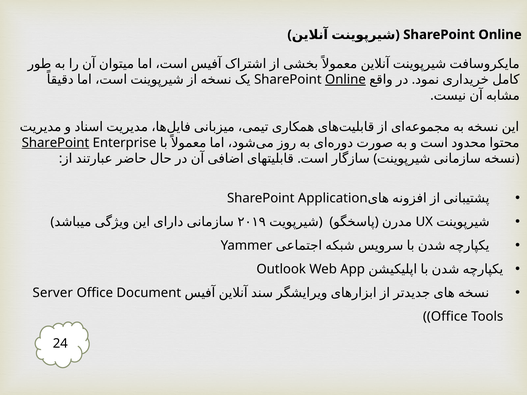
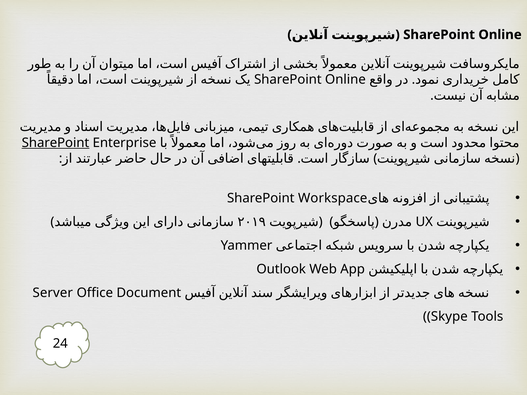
Online underline: present -> none (345, 80)
Application: Application -> Workspace (333, 198)
Office: Office -> Skype (449, 317)
